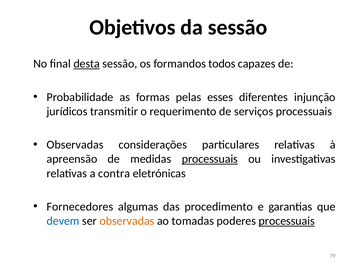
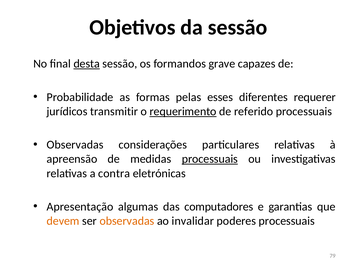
todos: todos -> grave (222, 64)
injunção: injunção -> requerer (315, 97)
requerimento underline: none -> present (183, 111)
serviços: serviços -> referido (254, 111)
Fornecedores: Fornecedores -> Apresentação (80, 206)
procedimento: procedimento -> computadores (219, 206)
devem colour: blue -> orange (63, 221)
tomadas: tomadas -> invalidar (193, 221)
processuais underline: present -> none (287, 221)
